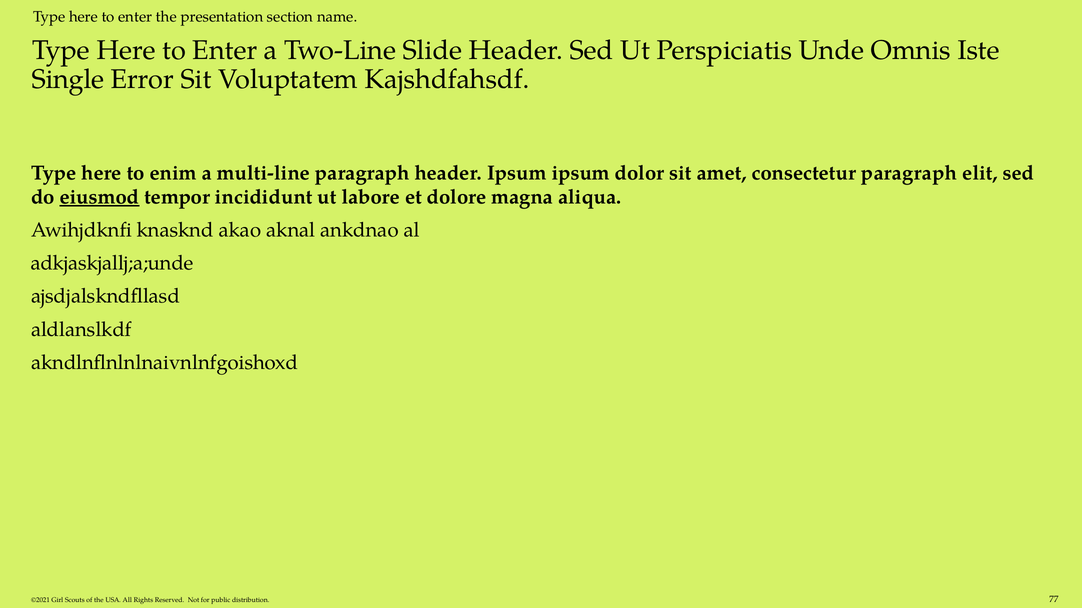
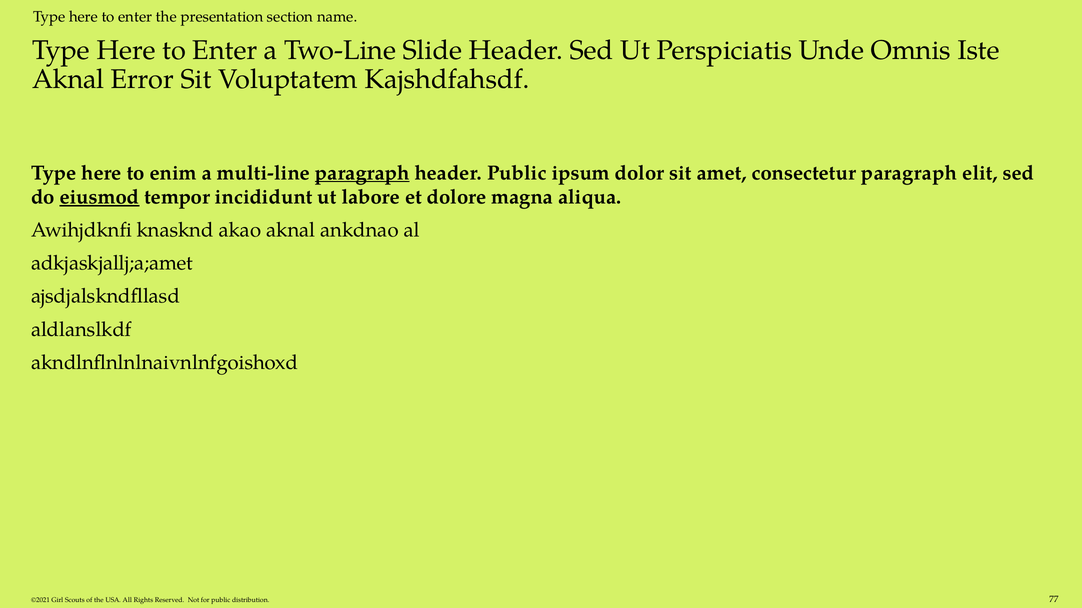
Single: Single -> Aknal (68, 80)
paragraph underline: none -> present (362, 173)
header Ipsum: Ipsum -> Public (517, 173)
adkjaskjallj;a;unde: adkjaskjallj;a;unde -> adkjaskjallj;a;amet (112, 263)
